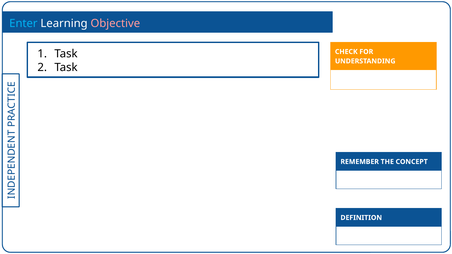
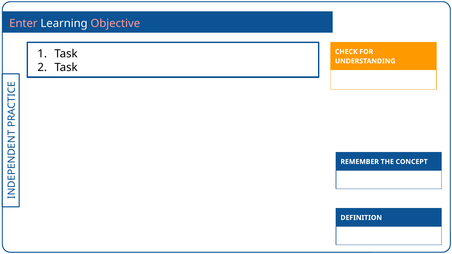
Enter colour: light blue -> pink (23, 24)
